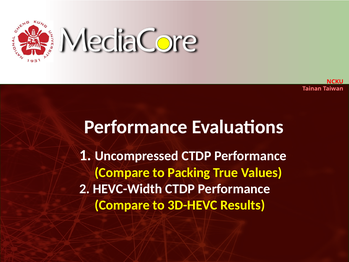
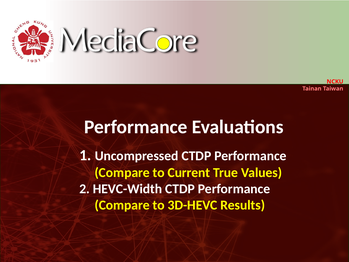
Packing: Packing -> Current (189, 172)
